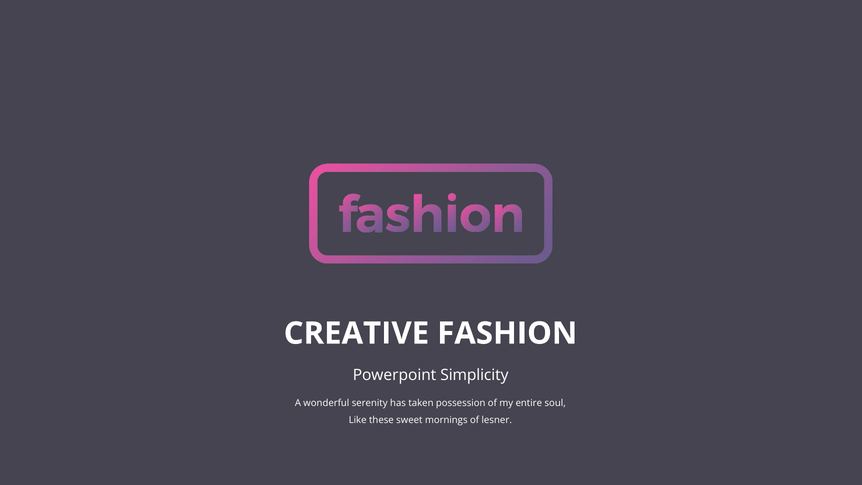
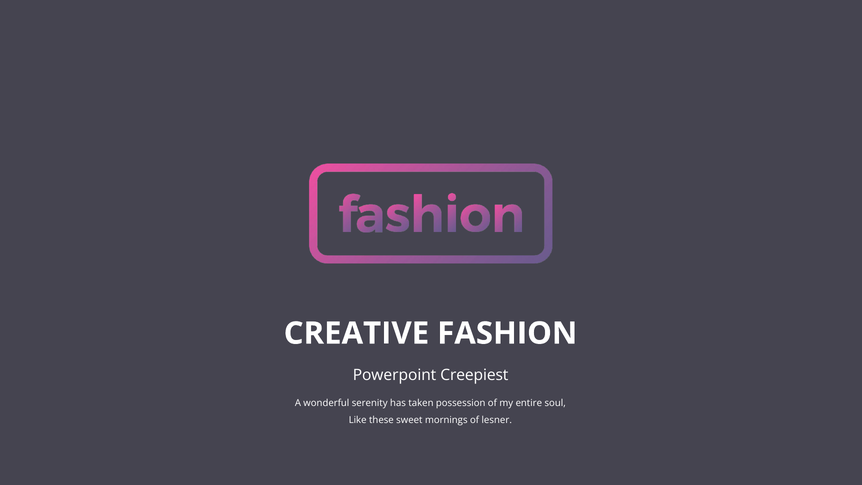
Simplicity: Simplicity -> Creepiest (474, 375)
